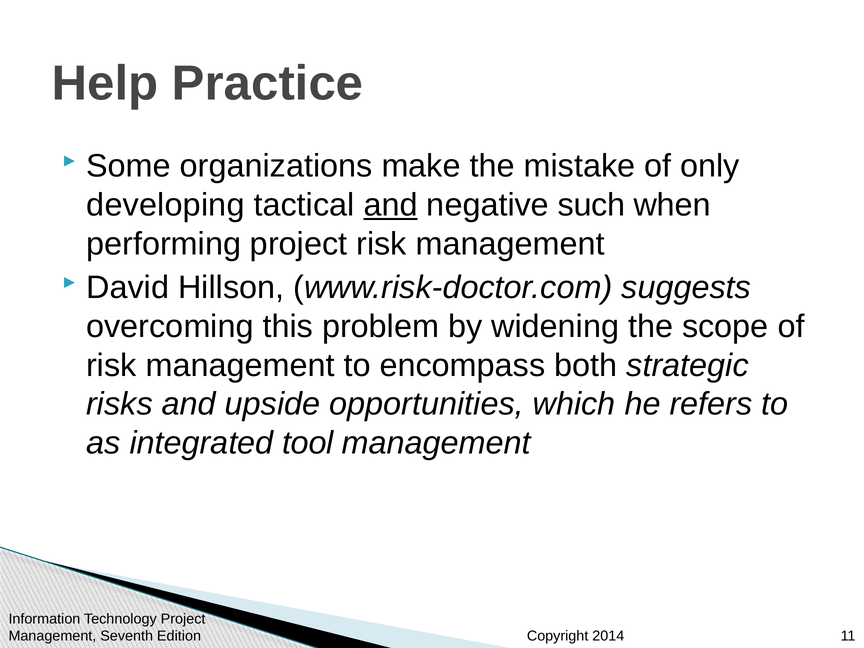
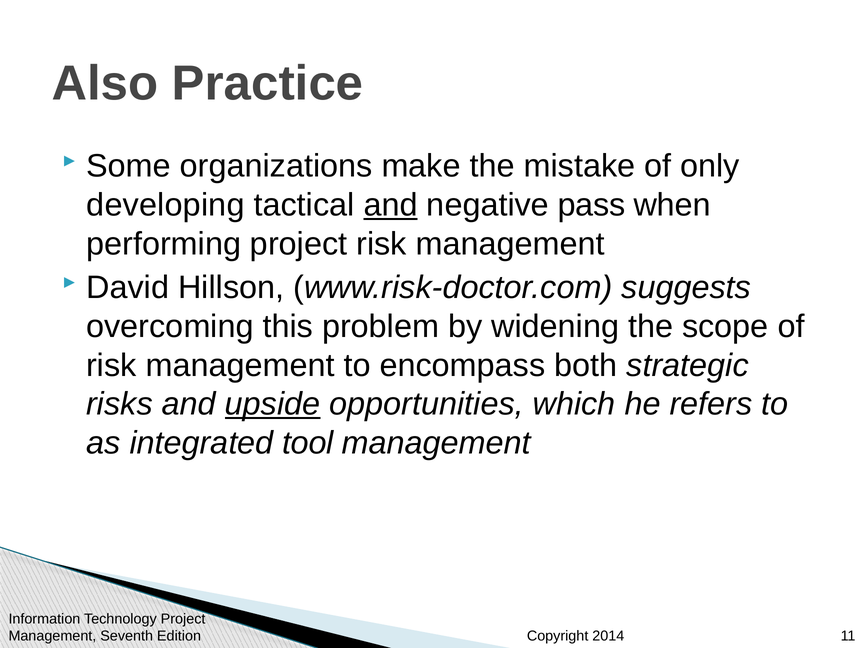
Help: Help -> Also (105, 83)
such: such -> pass (591, 205)
upside underline: none -> present (273, 404)
